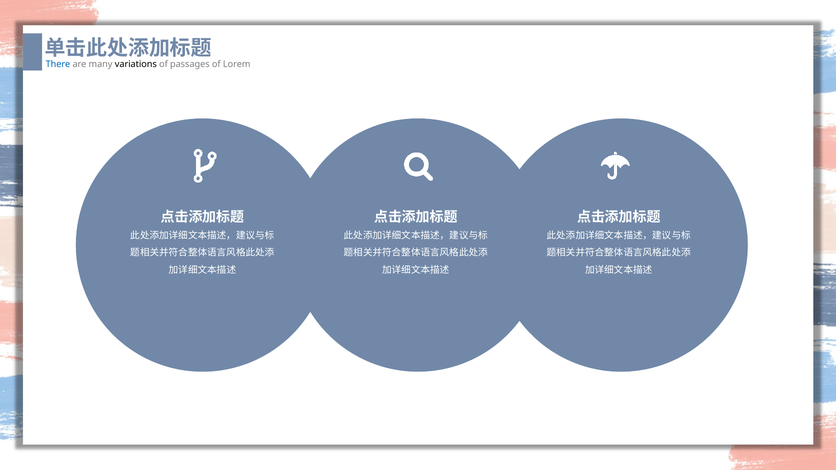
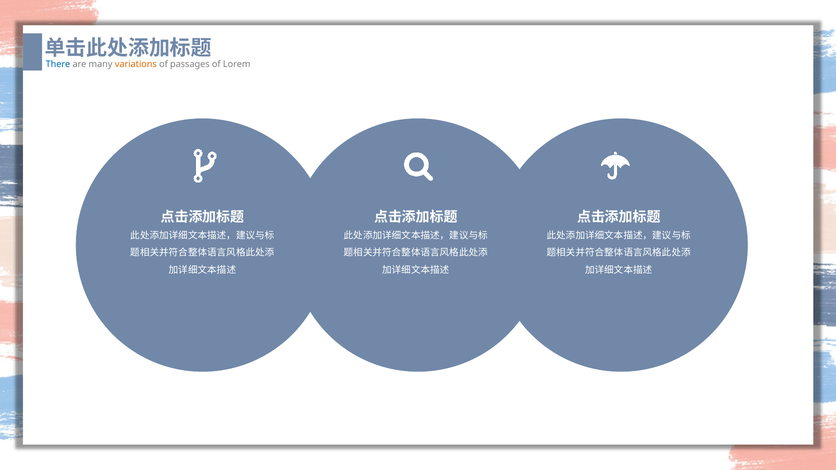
variations colour: black -> orange (136, 64)
